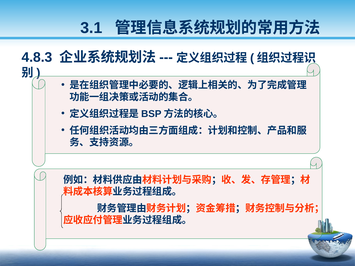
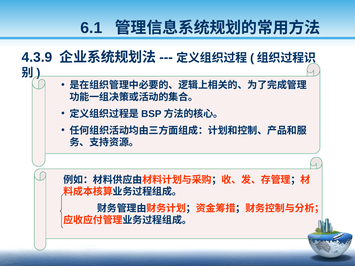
3.1: 3.1 -> 6.1 (91, 28)
4.8.3: 4.8.3 -> 4.3.9 (37, 57)
